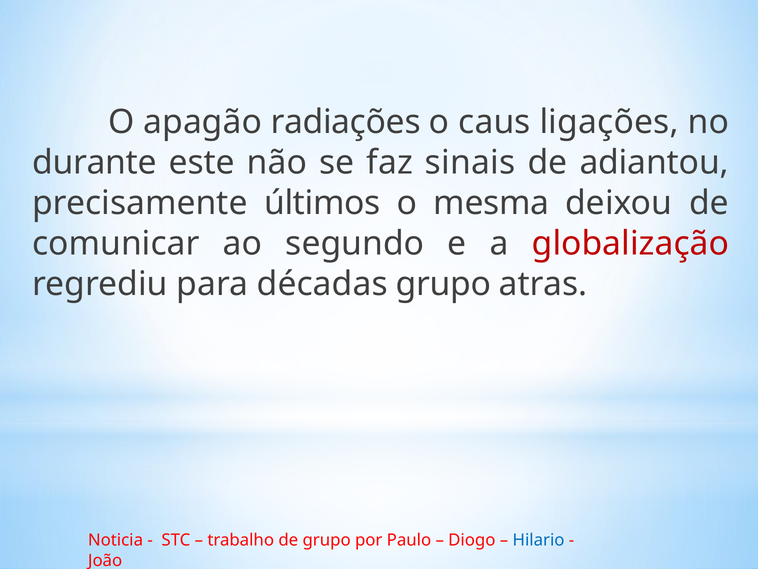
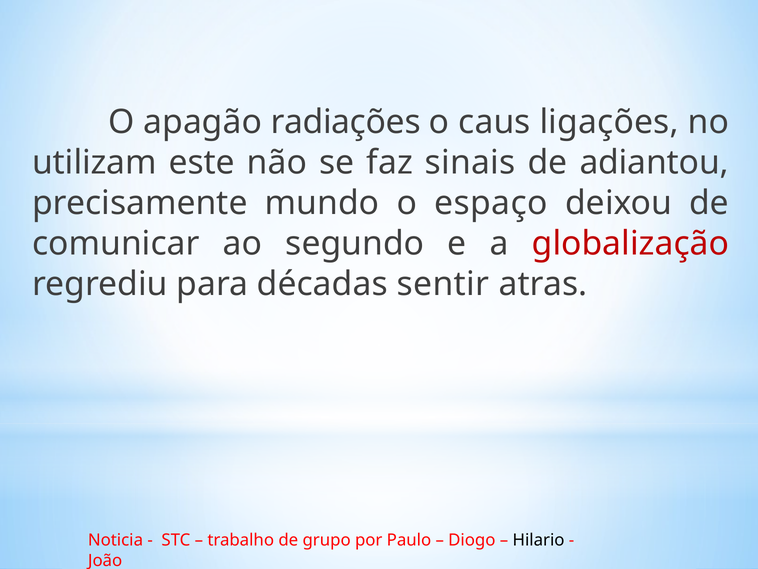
durante: durante -> utilizam (94, 163)
últimos: últimos -> mundo (322, 203)
mesma: mesma -> espaço (491, 203)
décadas grupo: grupo -> sentir (443, 284)
Hilario colour: blue -> black (539, 540)
